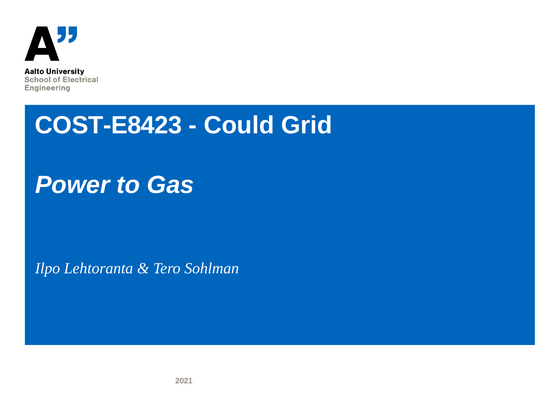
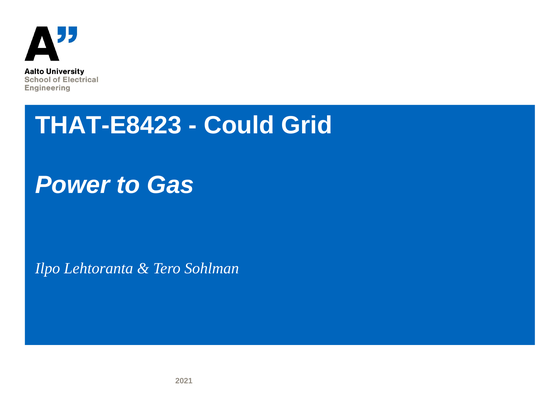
COST-E8423: COST-E8423 -> THAT-E8423 (108, 125)
